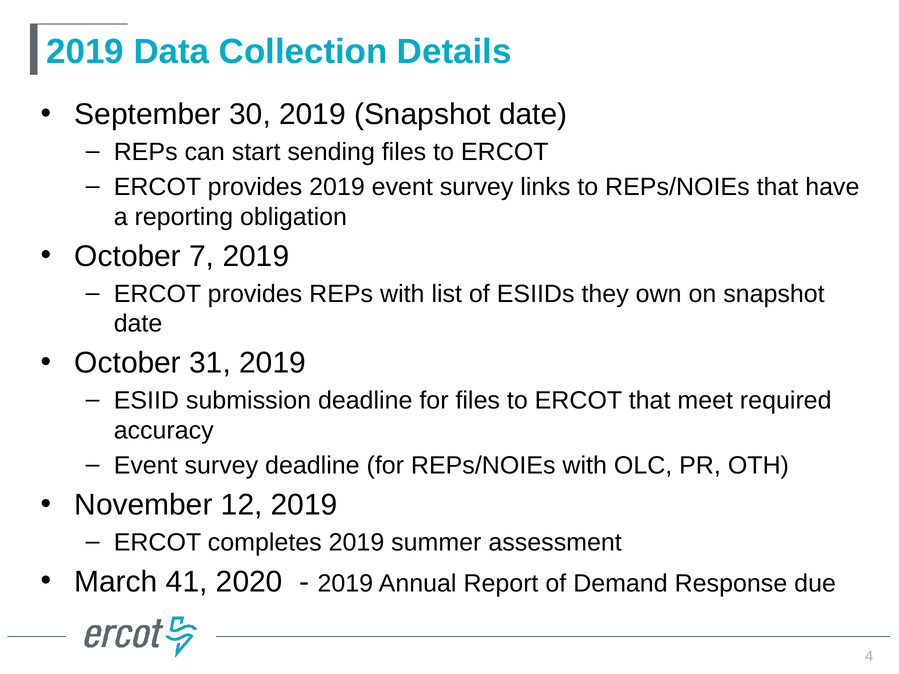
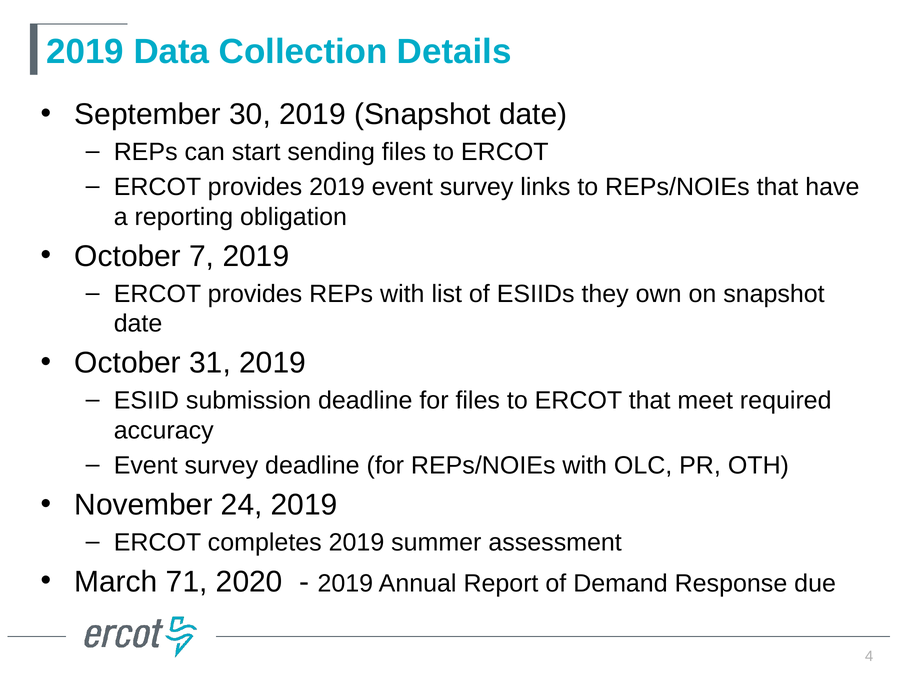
12: 12 -> 24 (242, 505)
41: 41 -> 71 (187, 582)
